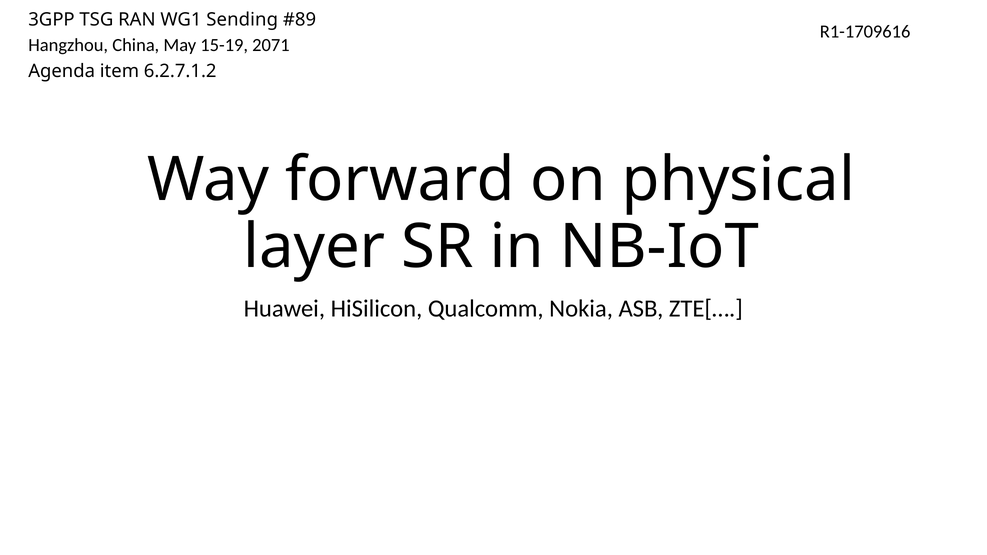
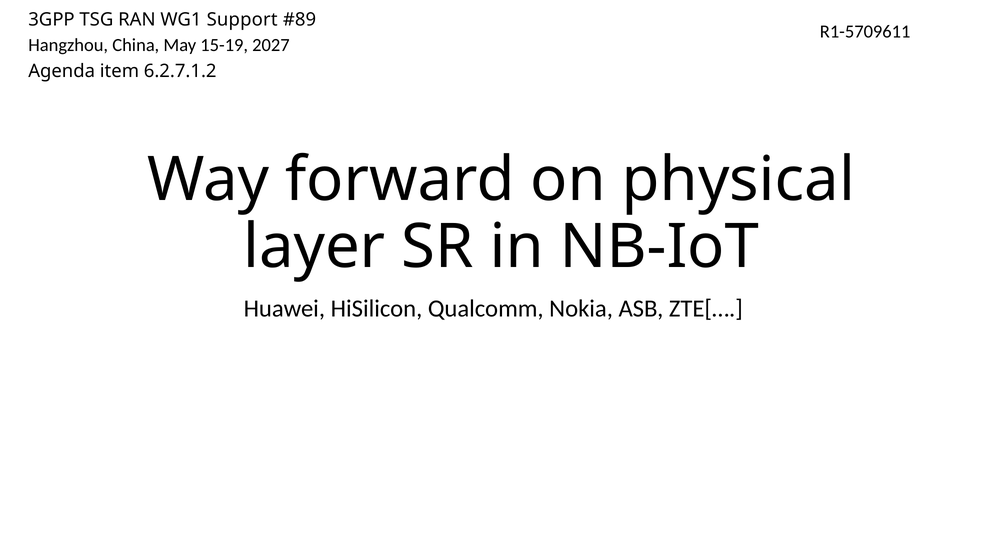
Sending: Sending -> Support (242, 19)
R1-1709616: R1-1709616 -> R1-5709611 (865, 32)
2071: 2071 -> 2027 (271, 45)
